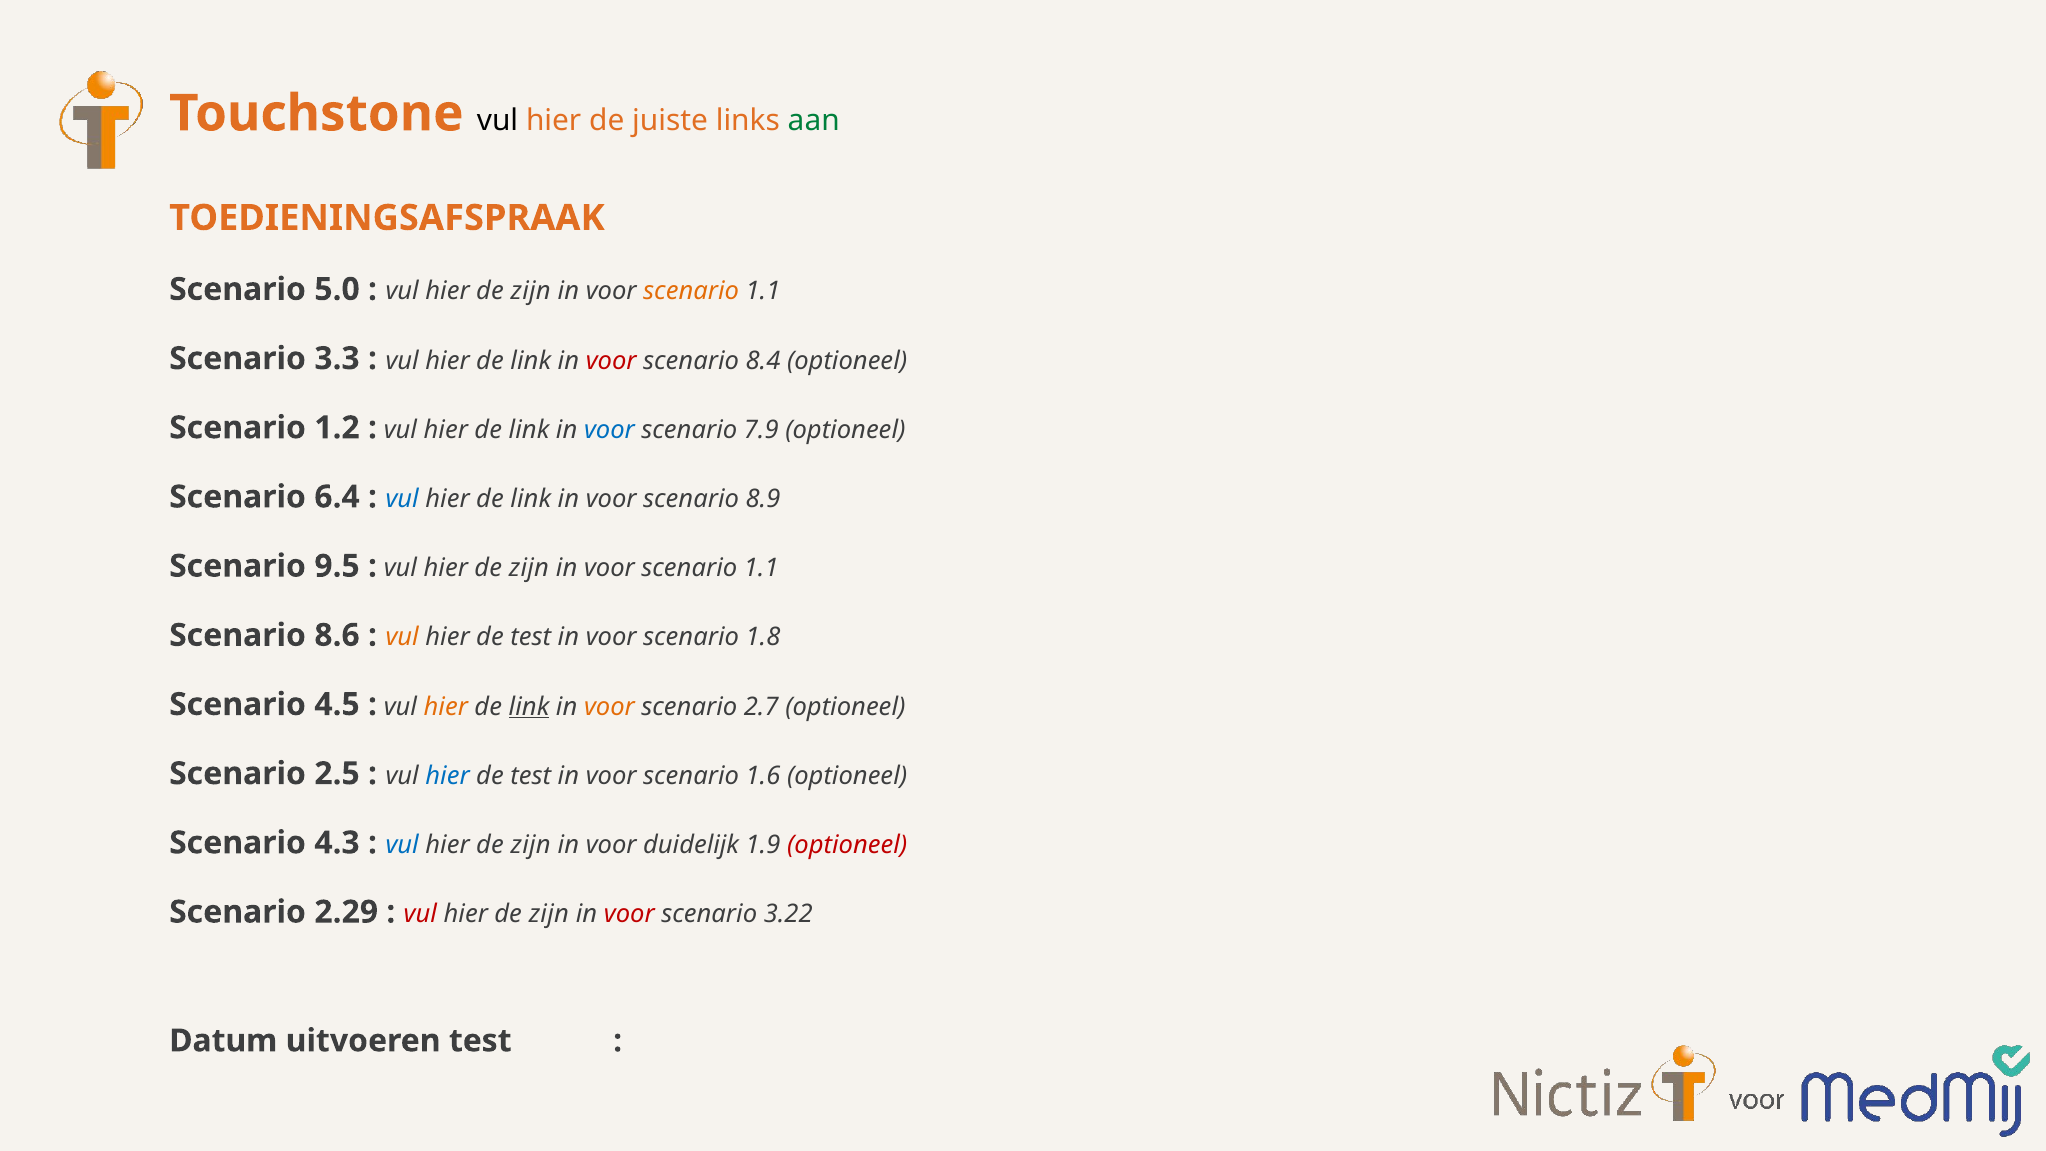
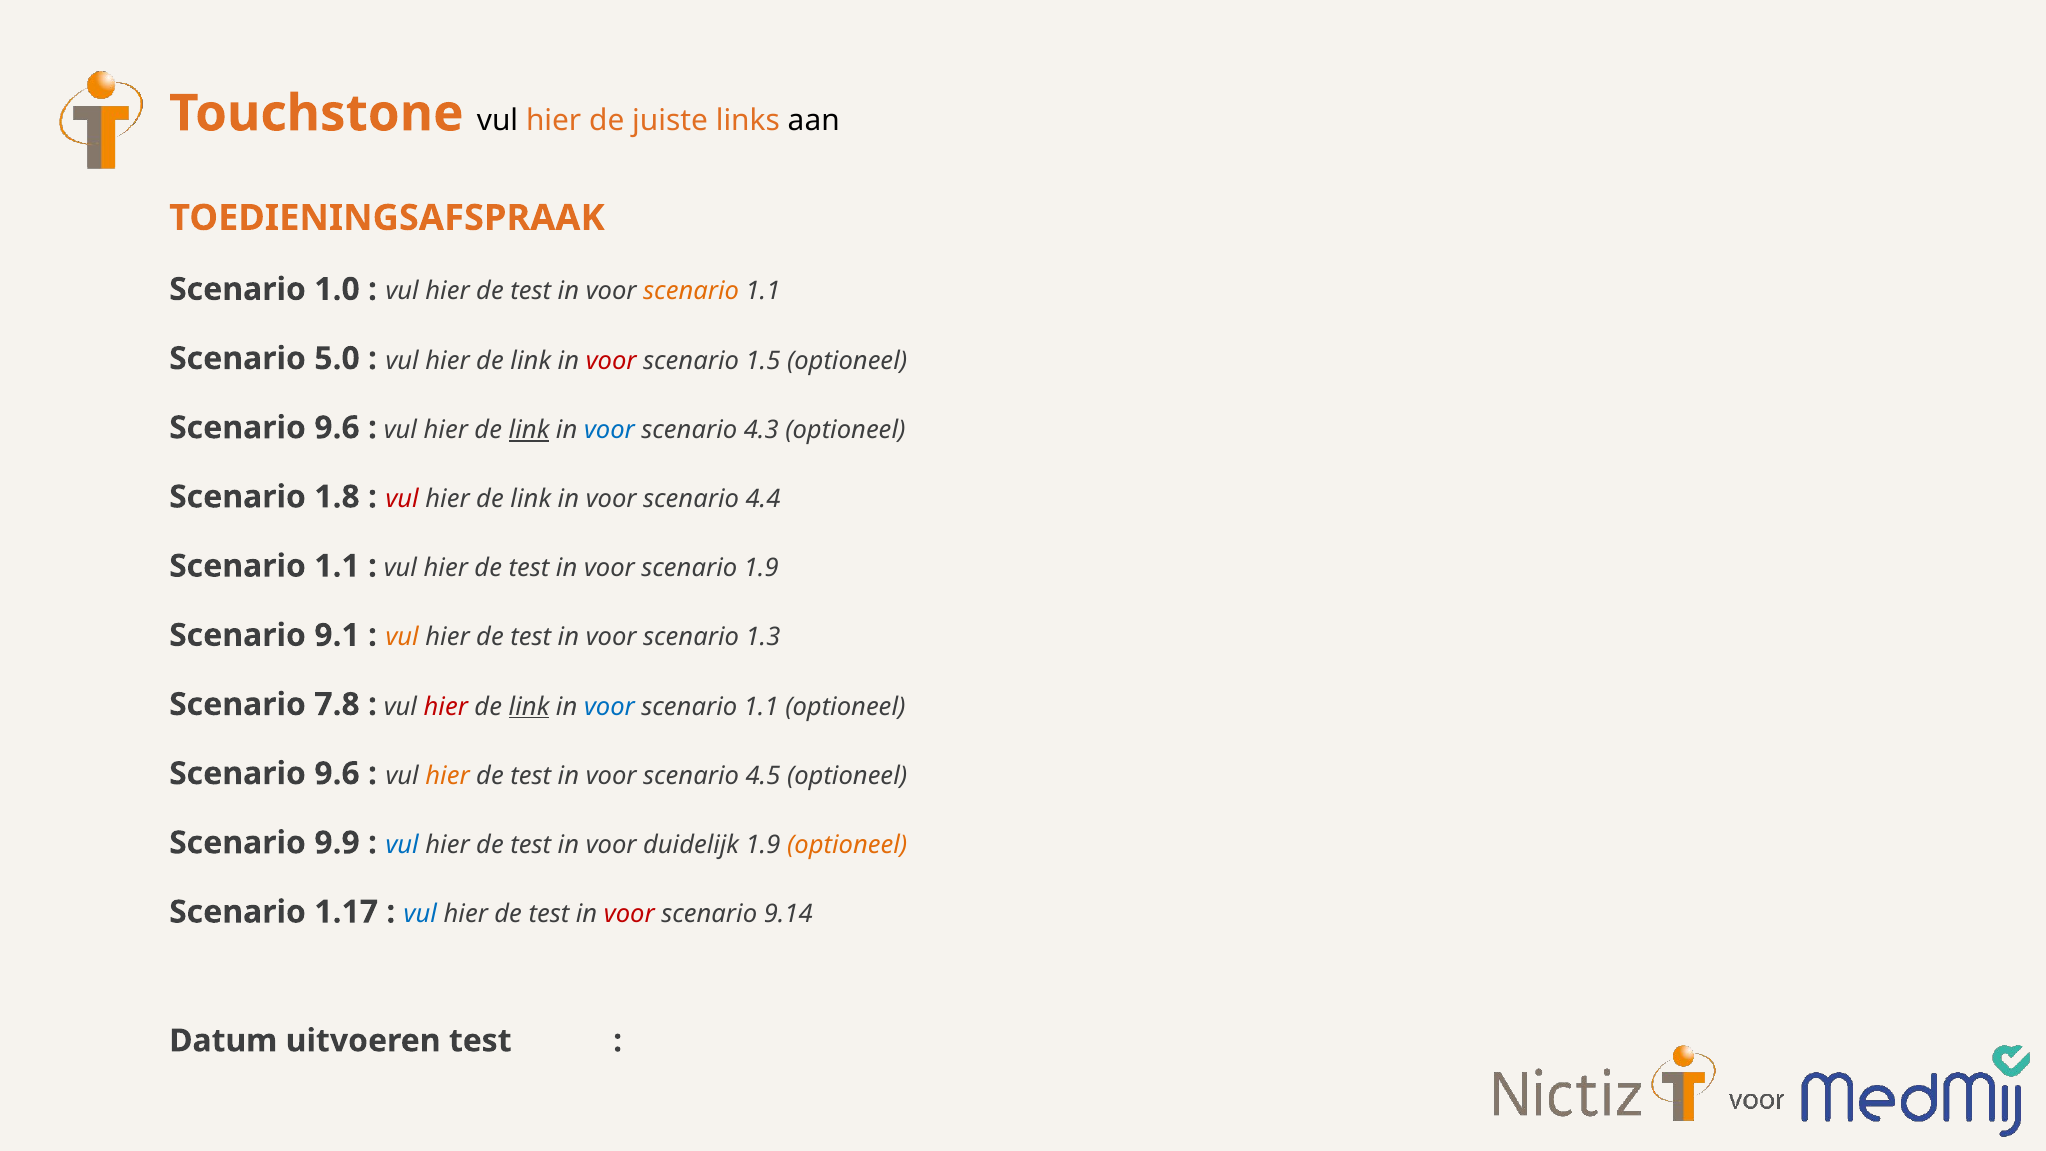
aan colour: green -> black (814, 121)
5.0: 5.0 -> 1.0 (337, 289)
zijn: zijn -> test (531, 291)
3.3: 3.3 -> 5.0 (337, 359)
8.4: 8.4 -> 1.5 (763, 361)
1.2: 1.2 -> 9.6 (337, 428)
link underline: none -> present (529, 430)
7.9: 7.9 -> 4.3 (761, 430)
6.4: 6.4 -> 1.8 (337, 497)
vul colour: blue -> red (402, 499)
8.9: 8.9 -> 4.4 (763, 499)
9.5: 9.5 -> 1.1 (337, 566)
zijn: zijn -> test (529, 568)
1.1: 1.1 -> 1.9 (761, 568)
8.6: 8.6 -> 9.1 (337, 635)
1.8: 1.8 -> 1.3 (763, 637)
4.5: 4.5 -> 7.8 (337, 704)
hier colour: orange -> red (446, 707)
voor colour: orange -> blue (609, 707)
2.7: 2.7 -> 1.1 (761, 707)
2.5: 2.5 -> 9.6 (337, 774)
hier colour: blue -> orange (448, 776)
1.6: 1.6 -> 4.5 (763, 776)
4.3: 4.3 -> 9.9 (337, 843)
zijn: zijn -> test (531, 845)
optioneel colour: red -> orange (847, 845)
2.29: 2.29 -> 1.17 (346, 912)
vul colour: red -> blue (420, 914)
zijn: zijn -> test (549, 914)
3.22: 3.22 -> 9.14 (788, 914)
